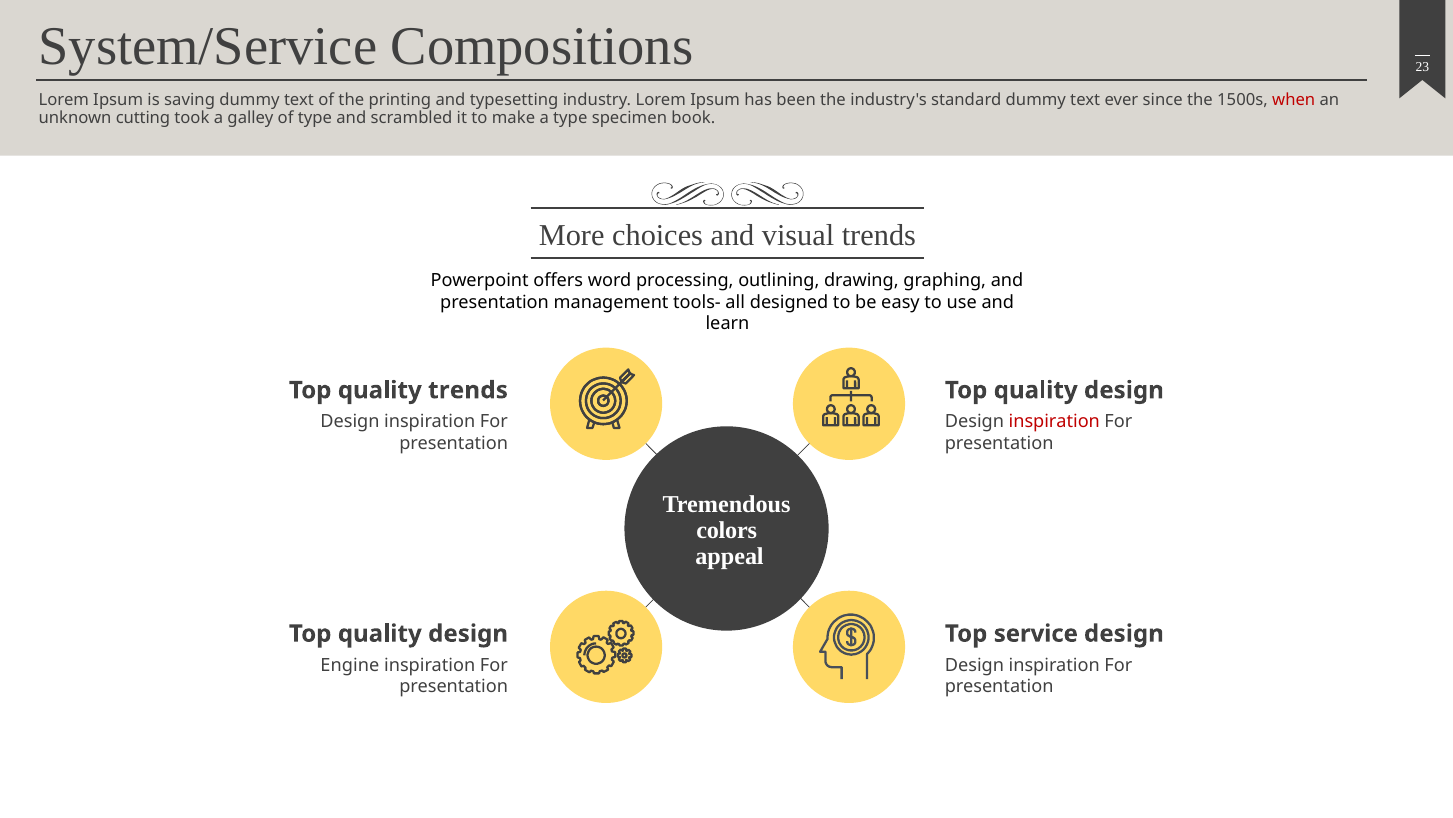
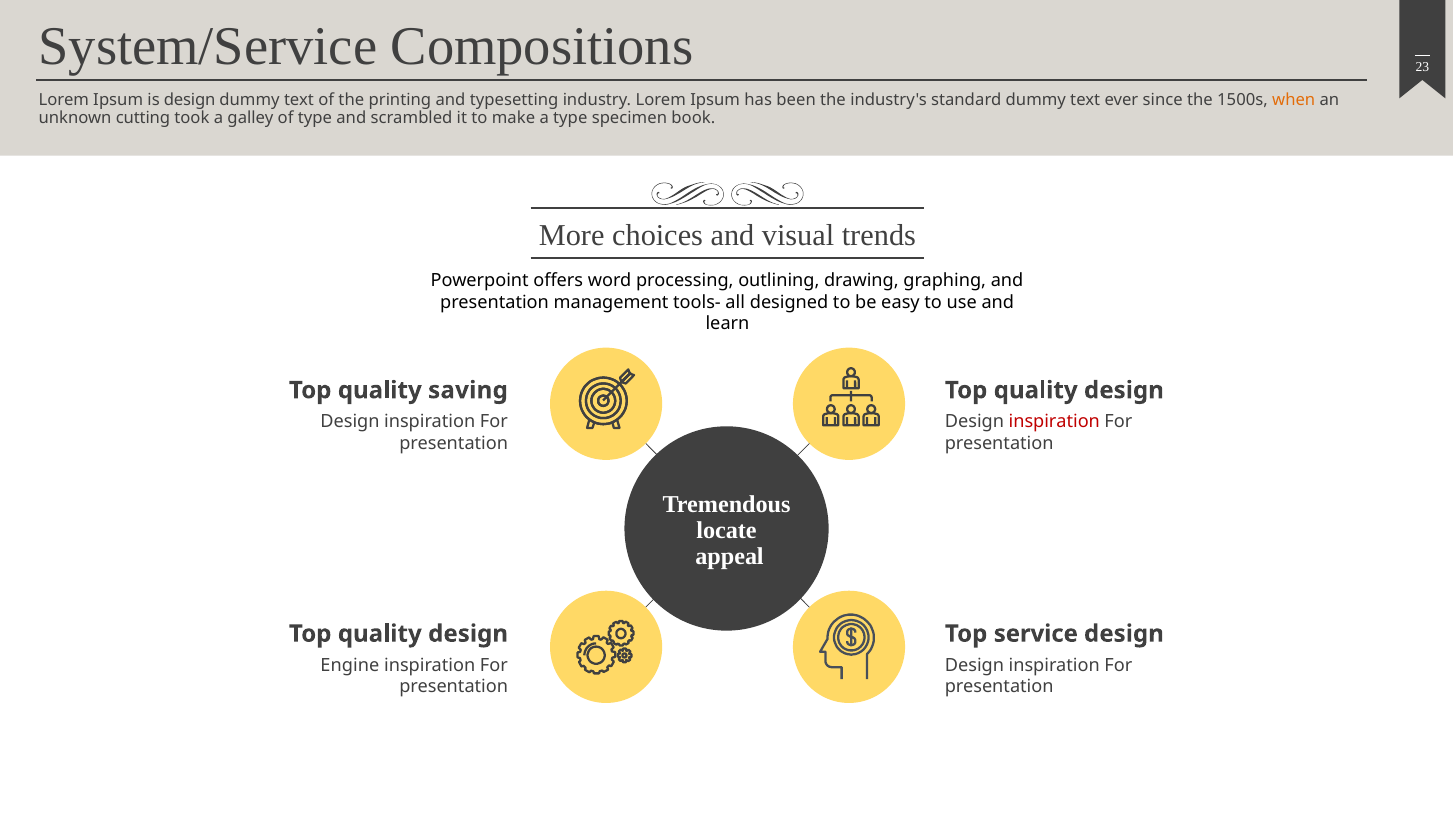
is saving: saving -> design (190, 100)
when colour: red -> orange (1294, 100)
quality trends: trends -> saving (468, 390)
colors: colors -> locate (727, 530)
